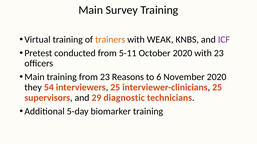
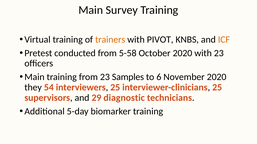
WEAK: WEAK -> PIVOT (160, 40)
ICF colour: purple -> orange (224, 40)
5-11: 5-11 -> 5-58 (128, 53)
Reasons: Reasons -> Samples (128, 77)
